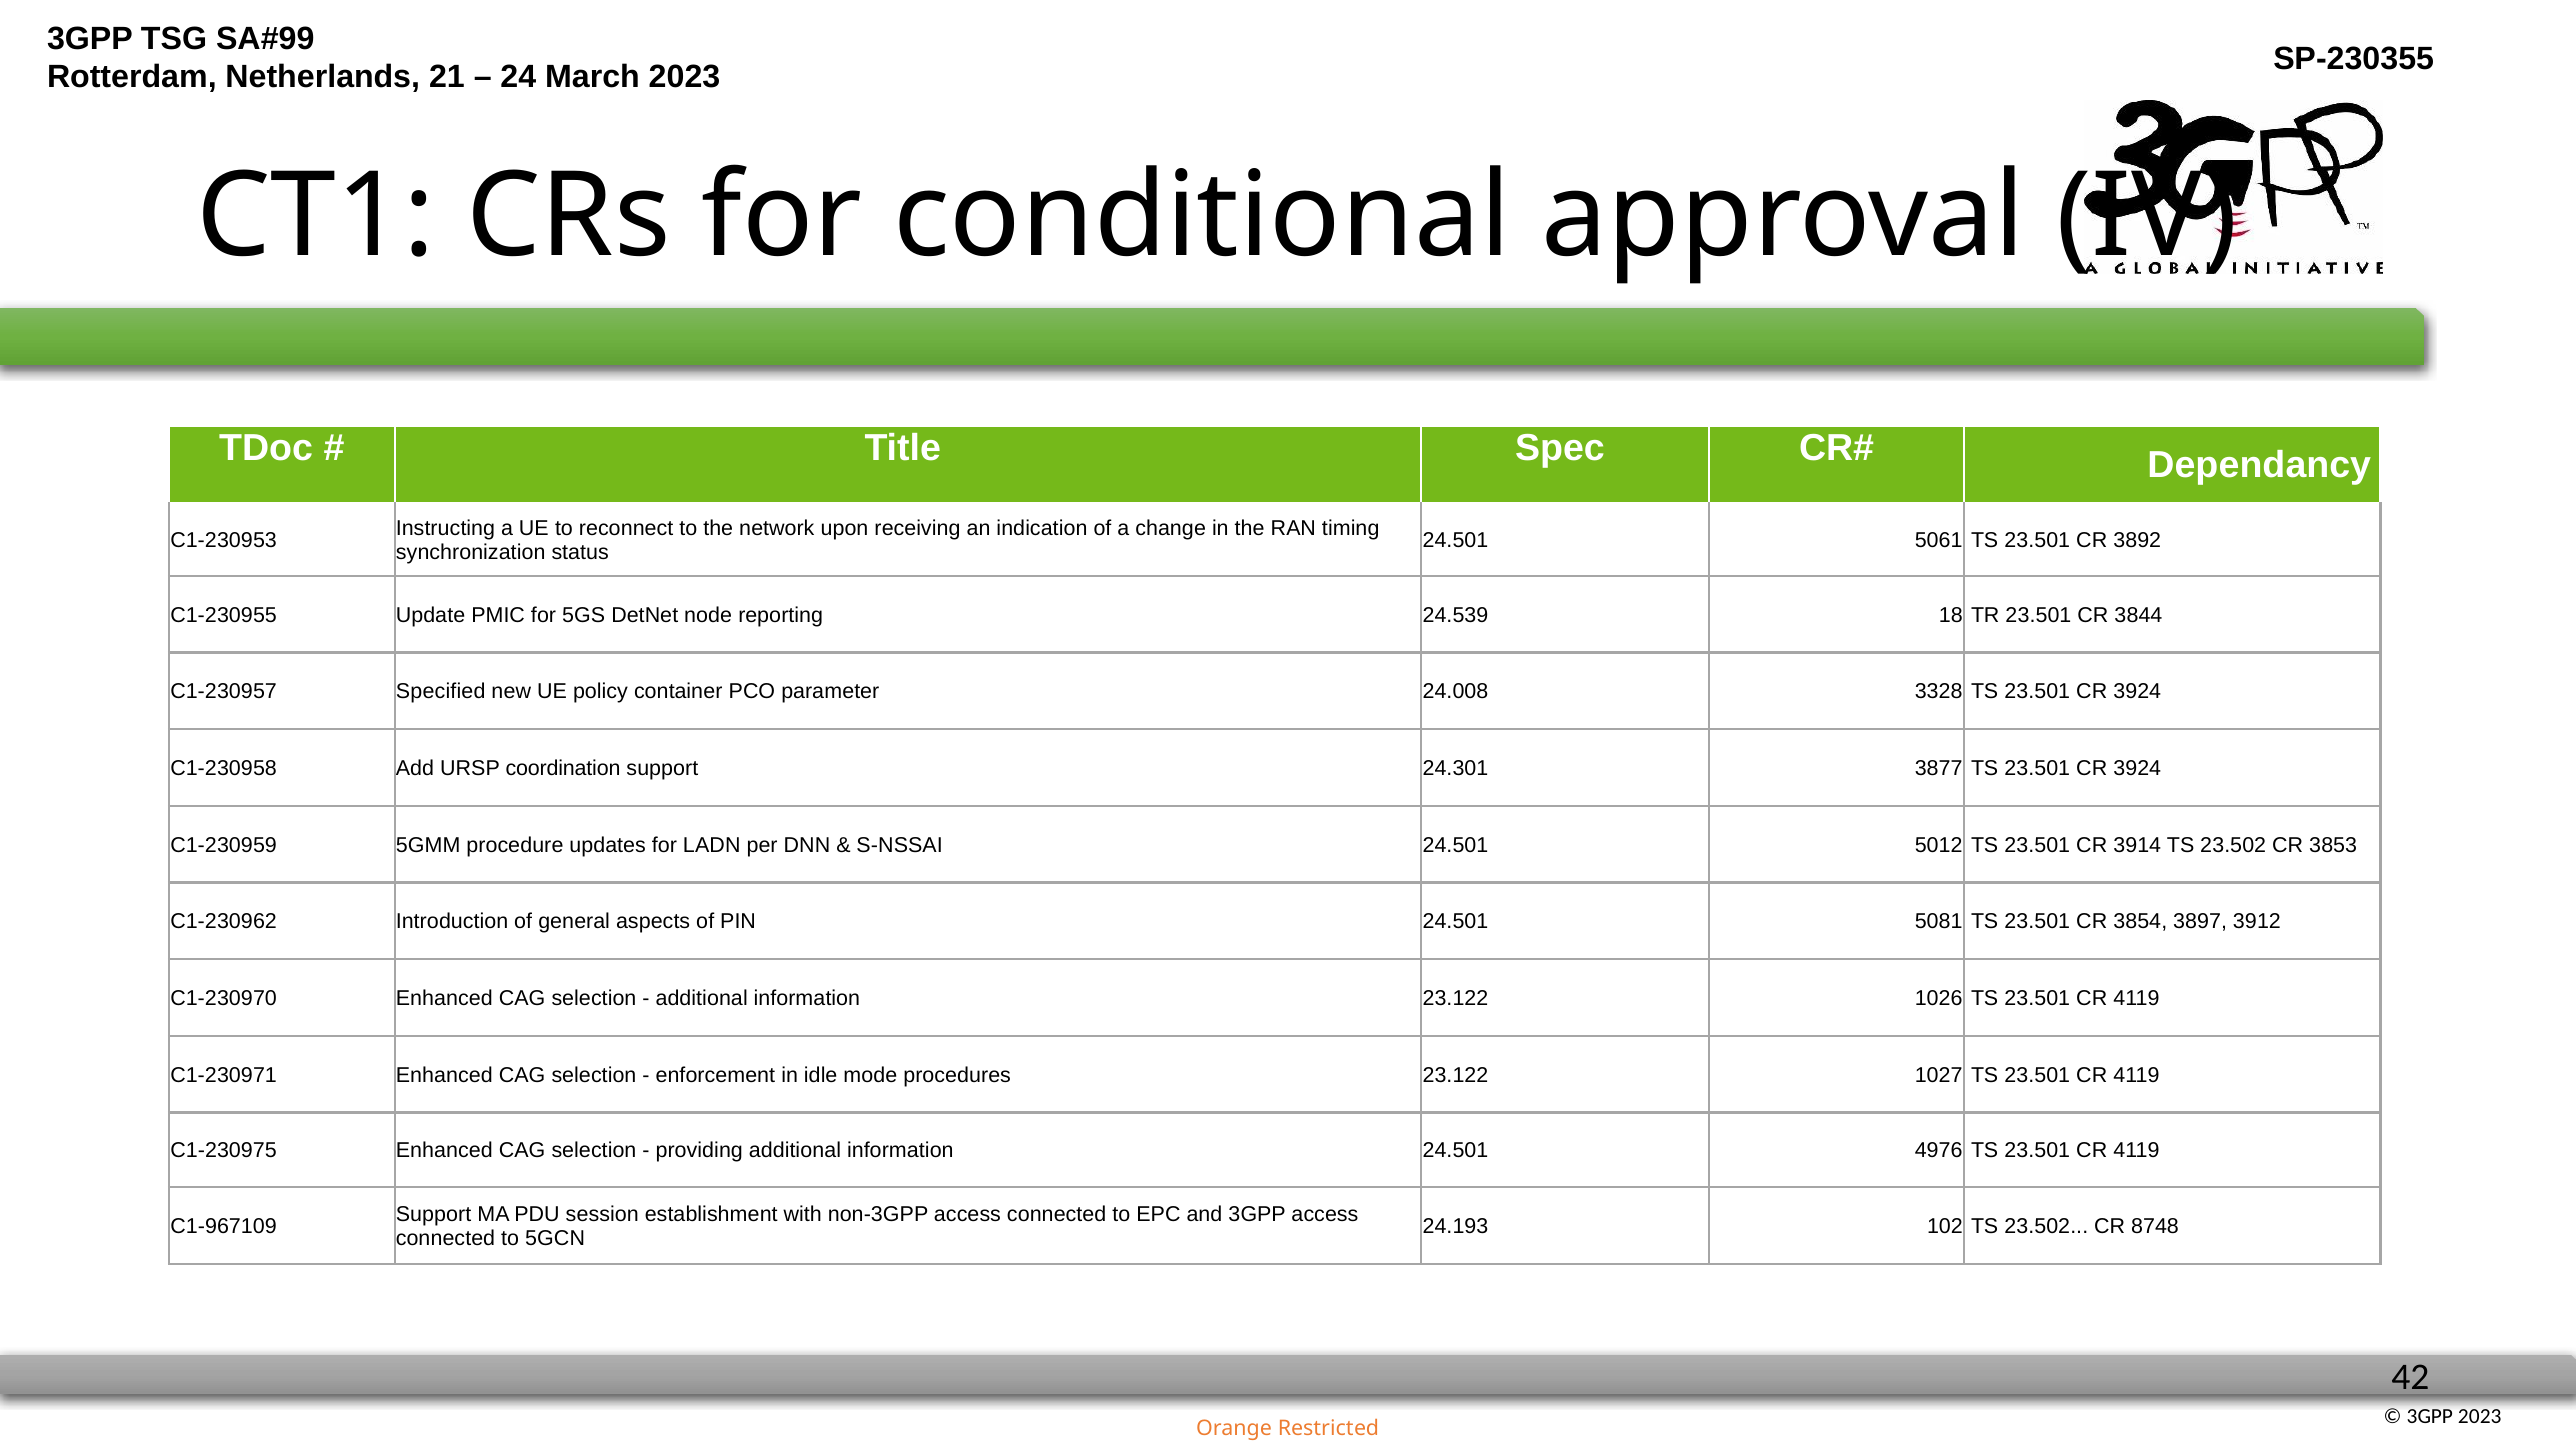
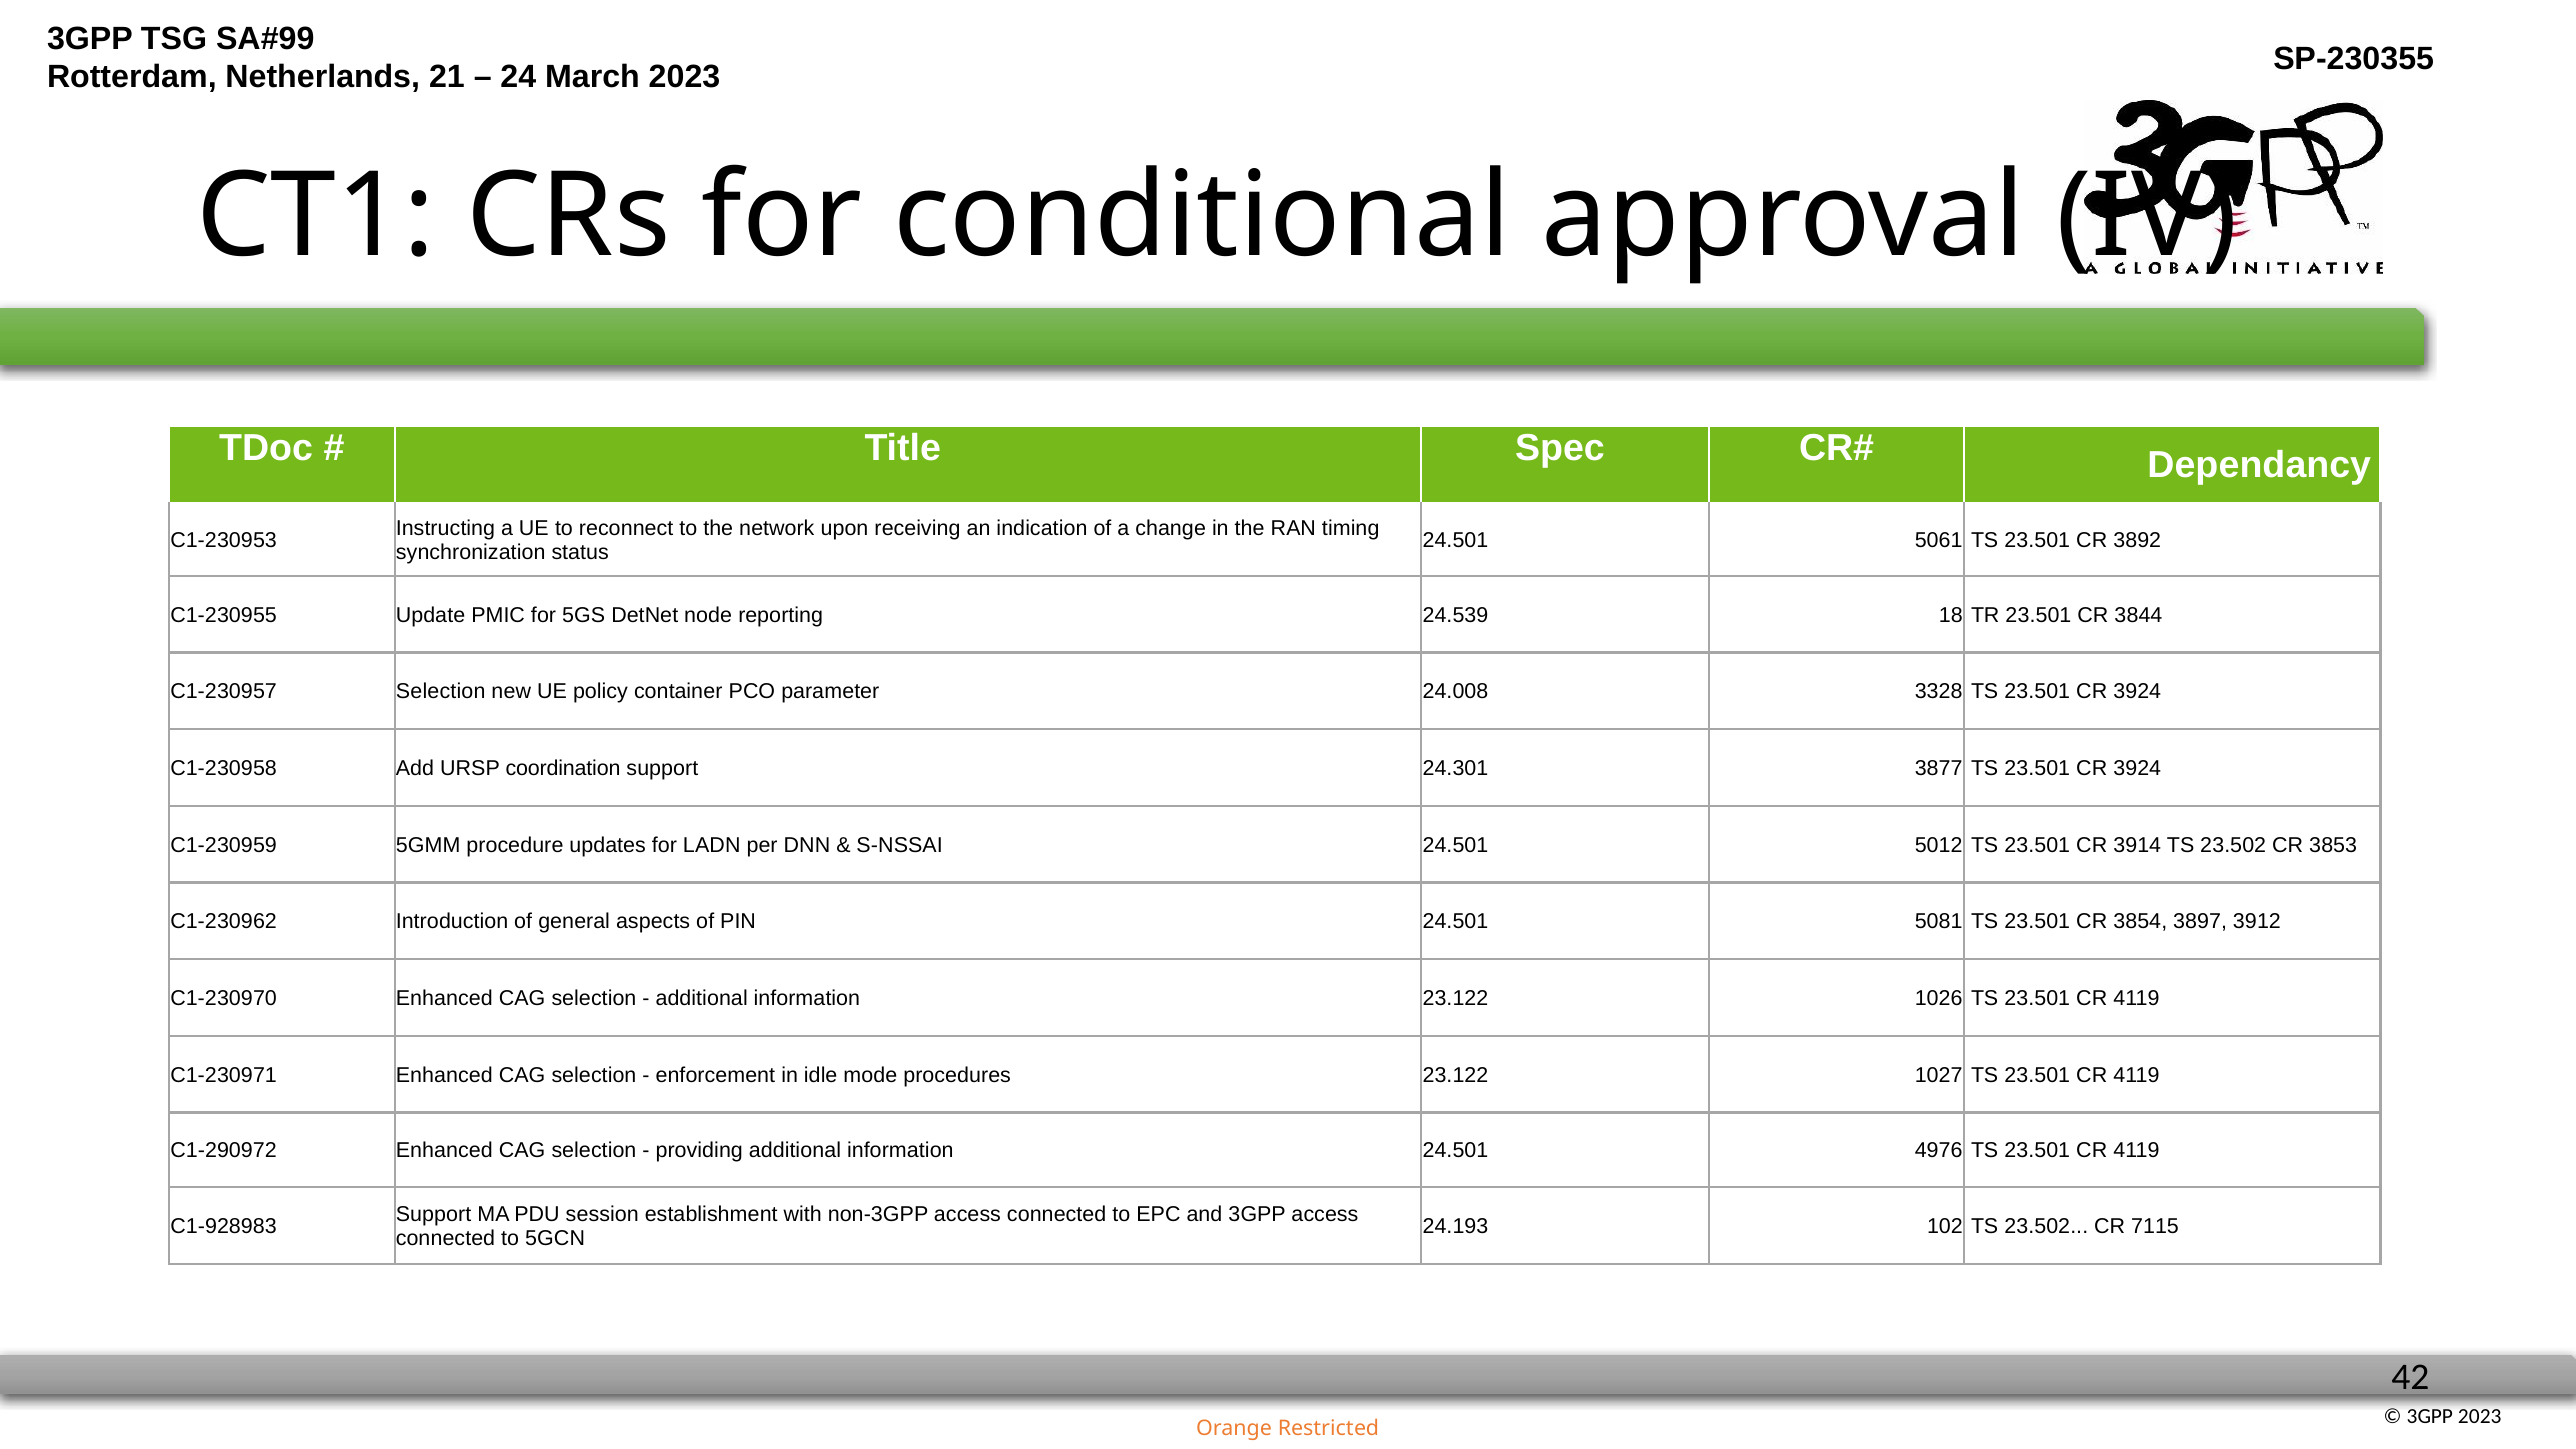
C1-230957 Specified: Specified -> Selection (441, 692)
C1-230975: C1-230975 -> C1-290972 (224, 1151)
C1-967109: C1-967109 -> C1-928983 (224, 1226)
8748: 8748 -> 7115 (2155, 1226)
